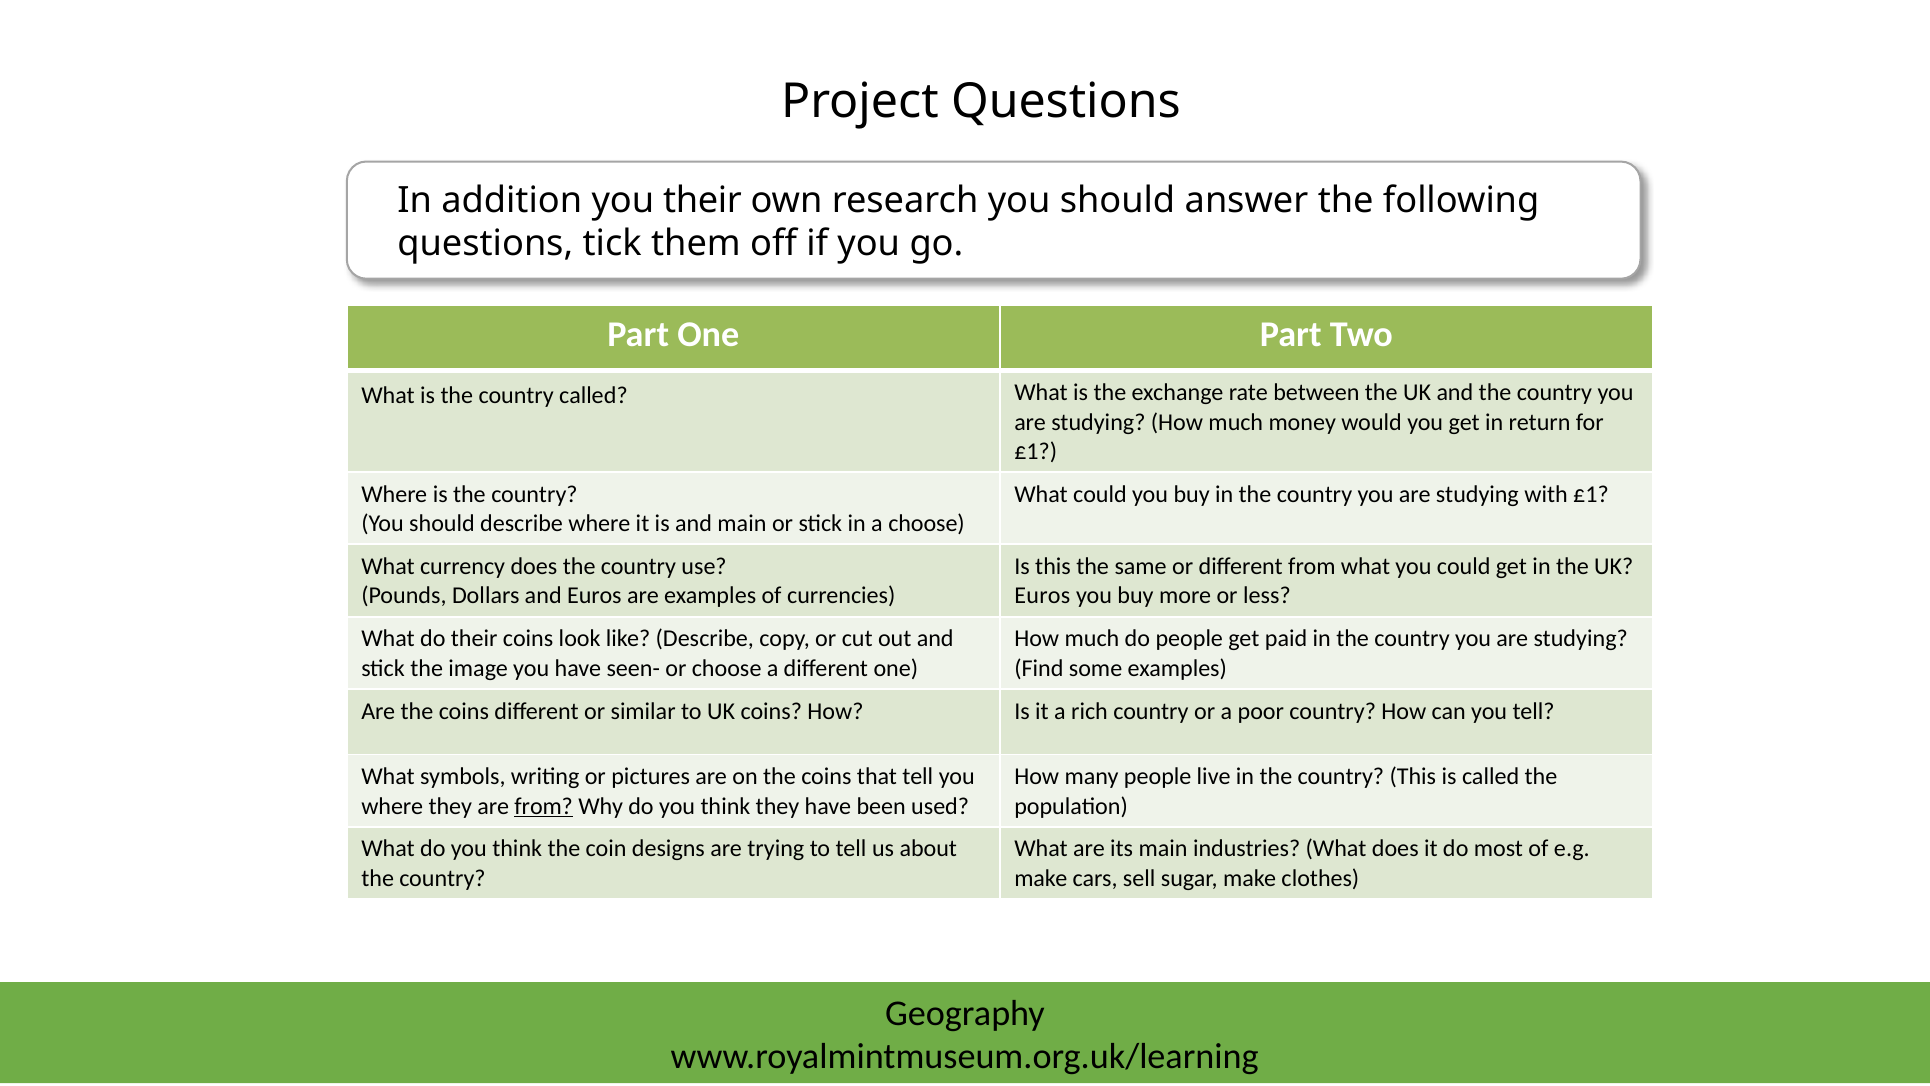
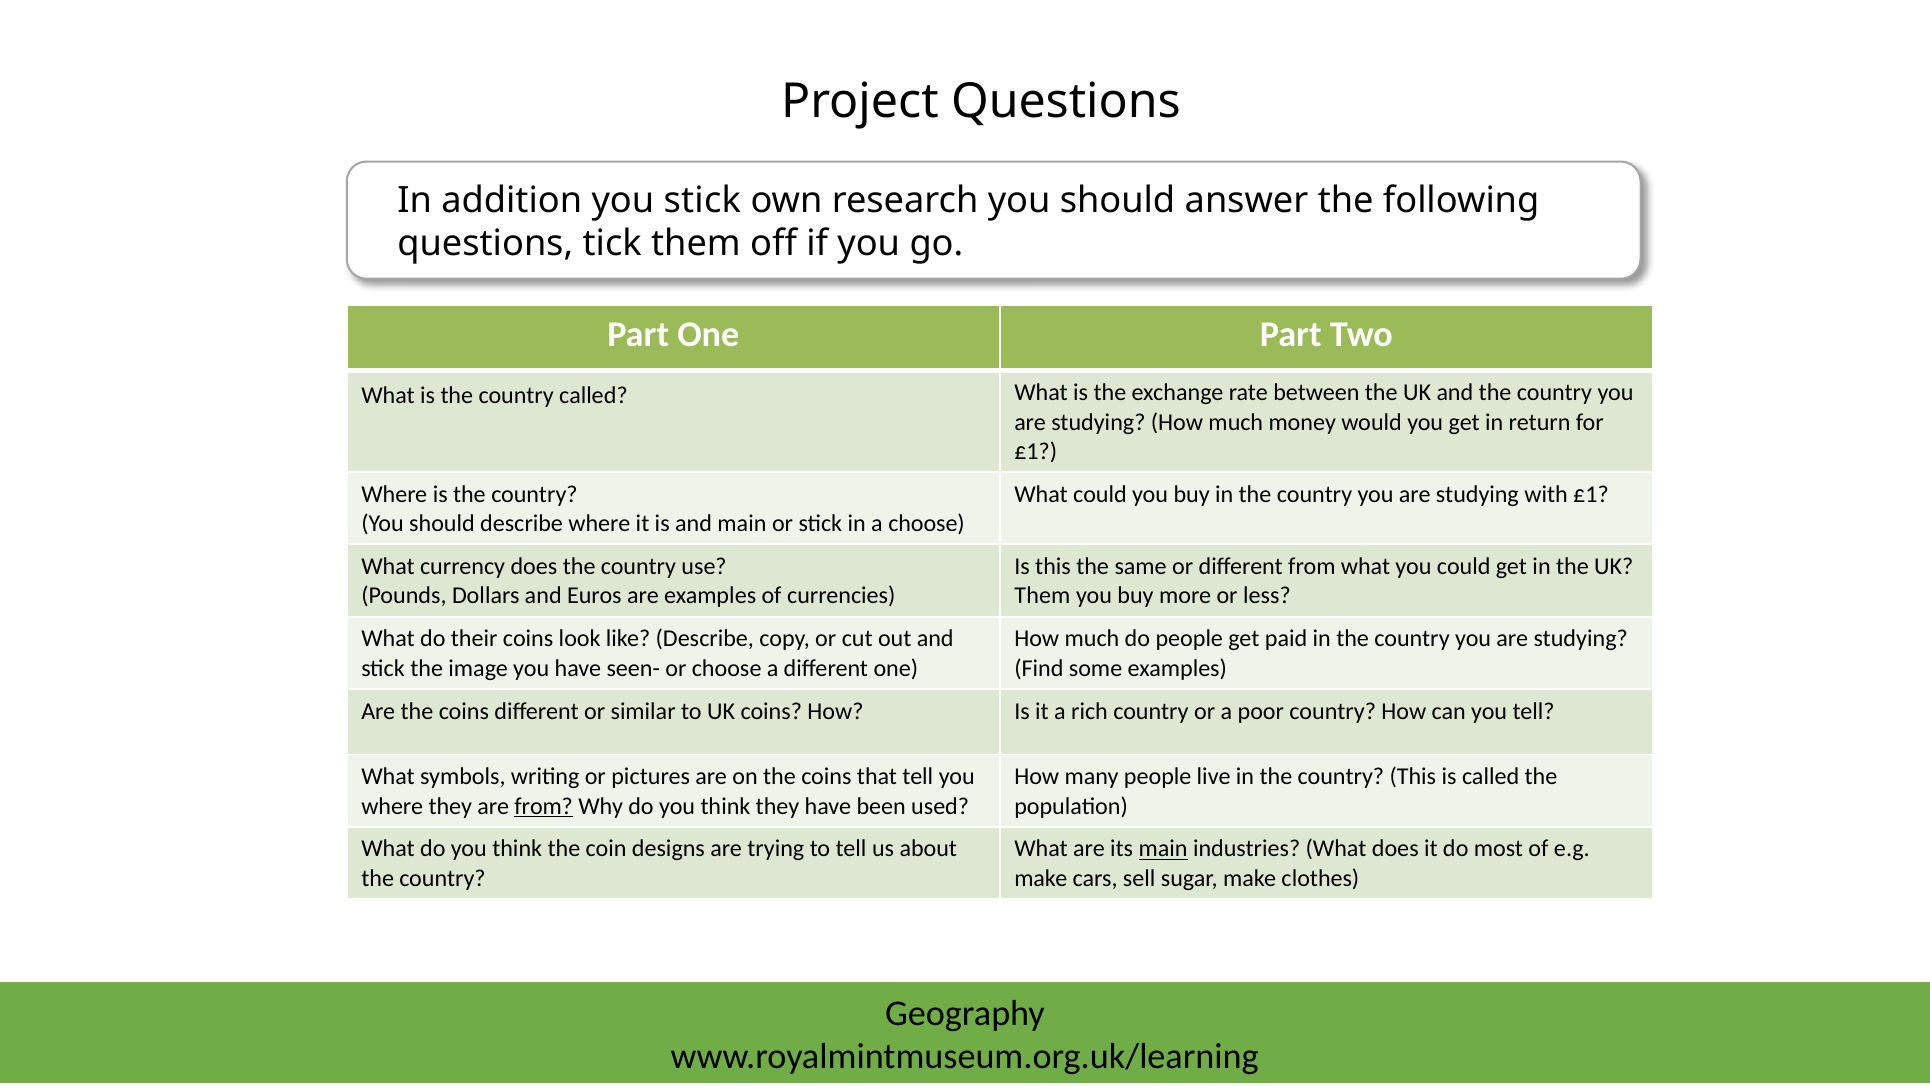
you their: their -> stick (702, 200)
Euros: Euros -> Them (1042, 596)
main underline: none -> present (1163, 849)
